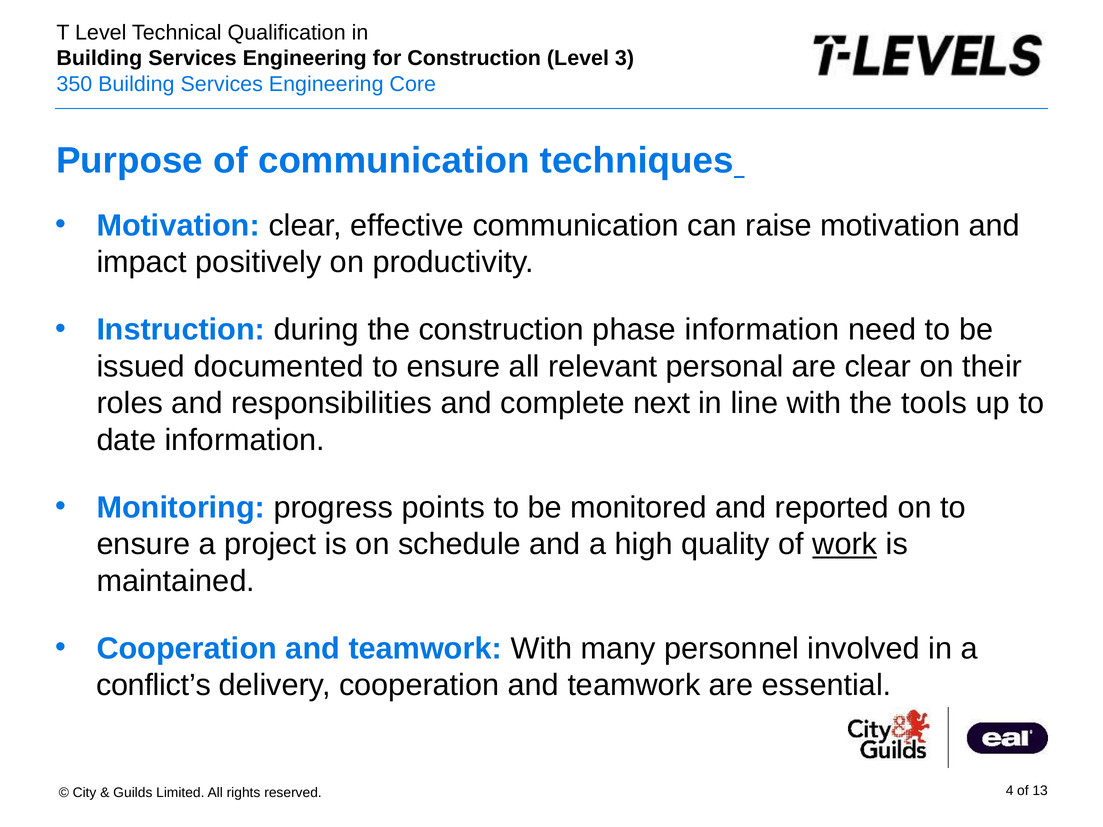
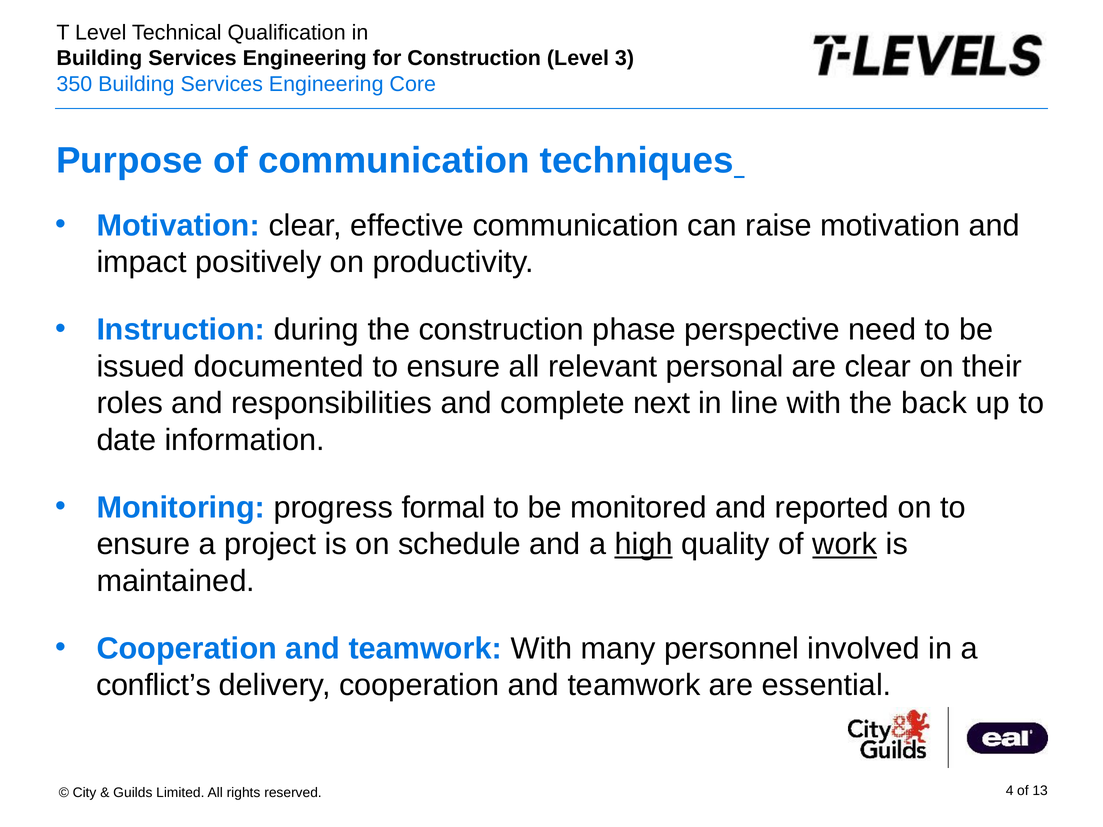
phase information: information -> perspective (762, 330)
tools: tools -> back (934, 403)
points: points -> formal (443, 508)
high underline: none -> present (644, 544)
